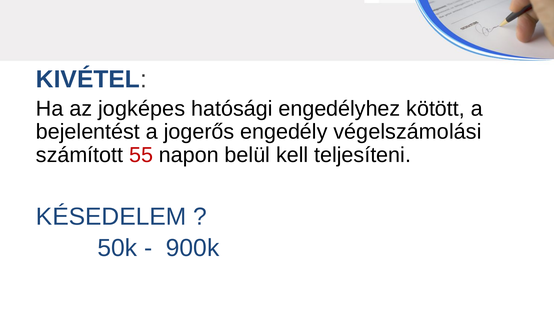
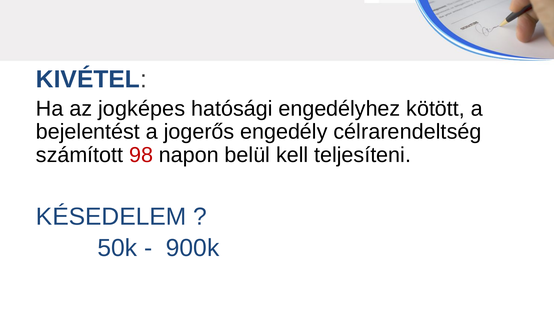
végelszámolási: végelszámolási -> célrarendeltség (407, 132)
55: 55 -> 98 (141, 155)
